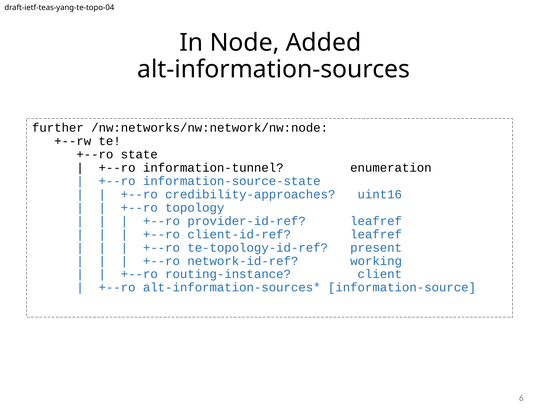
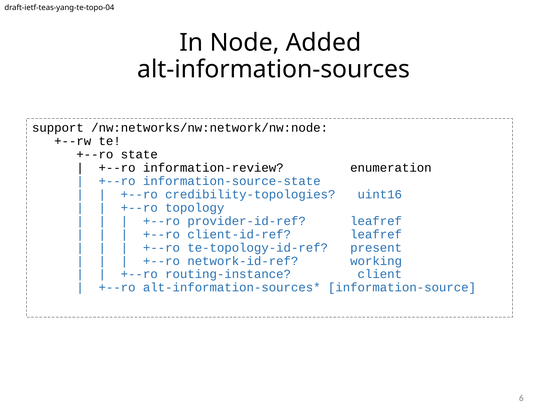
further: further -> support (58, 128)
information-tunnel: information-tunnel -> information-review (213, 168)
credibility-approaches: credibility-approaches -> credibility-topologies (250, 195)
